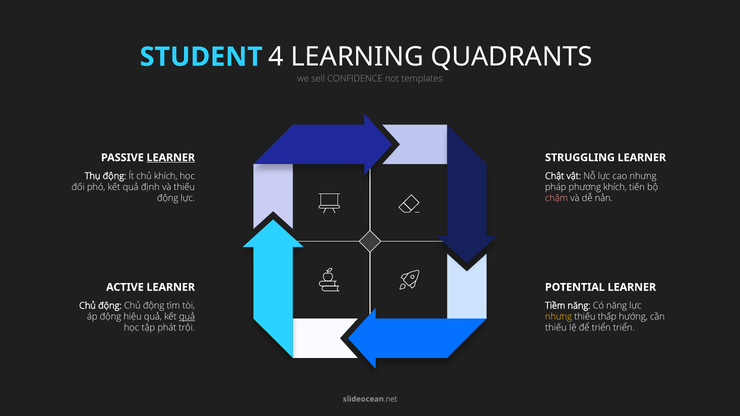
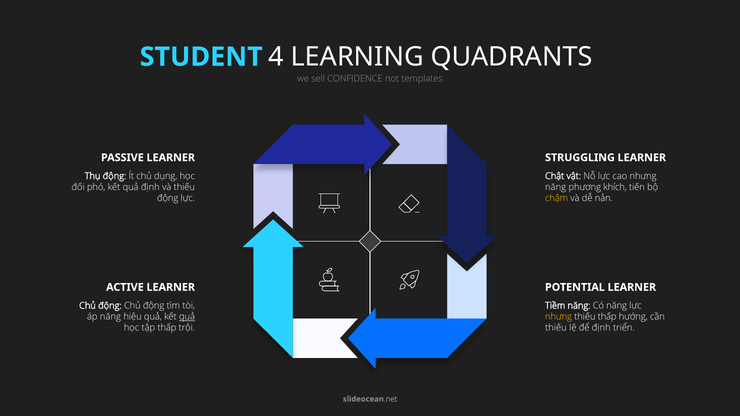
LEARNER underline: present -> none (171, 158)
chủ khích: khích -> dụng (166, 176)
pháp: pháp -> năng (556, 187)
chậm colour: pink -> yellow (556, 198)
áp động: động -> năng (110, 317)
tập phát: phát -> thấp (167, 328)
để triển: triển -> định (601, 328)
